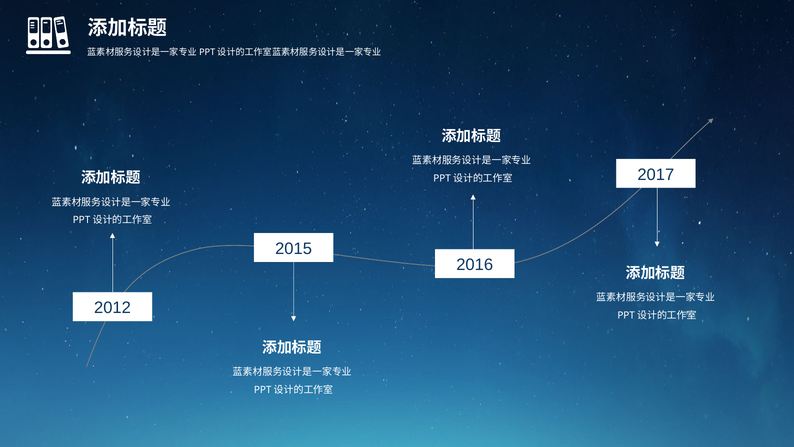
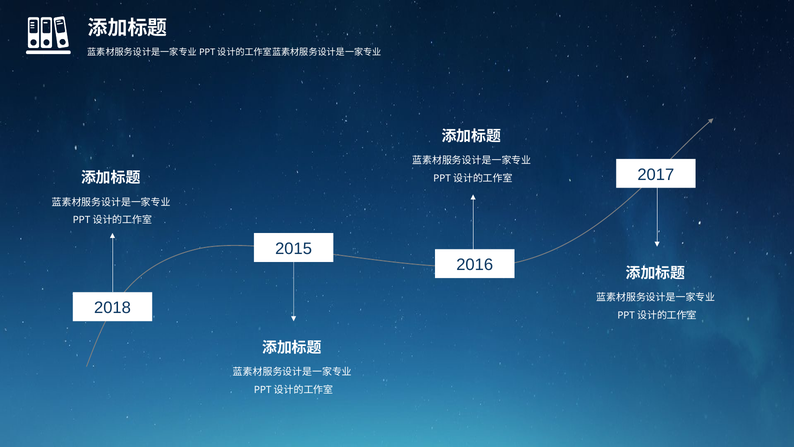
2012: 2012 -> 2018 (112, 308)
